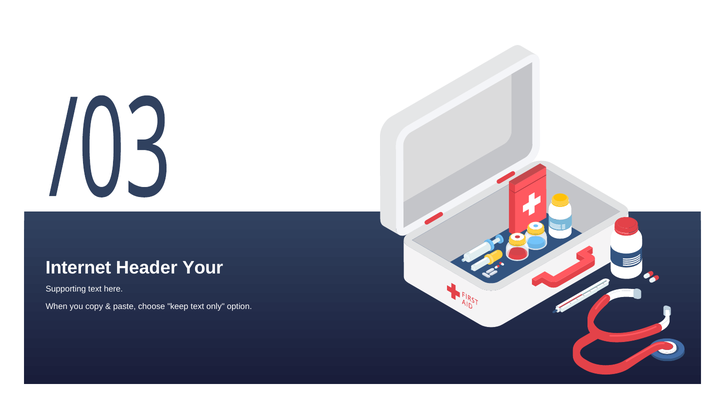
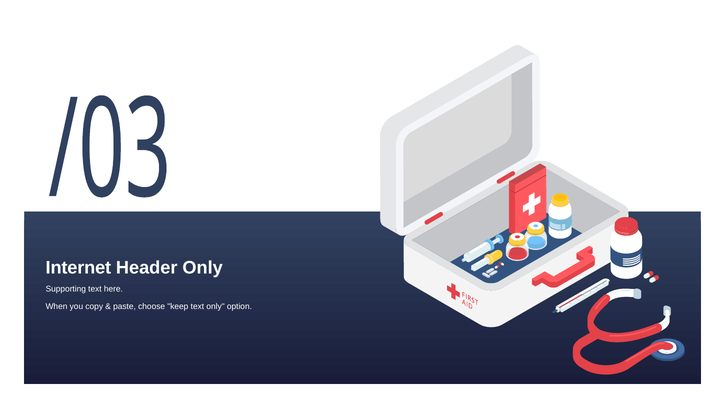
Header Your: Your -> Only (203, 268)
